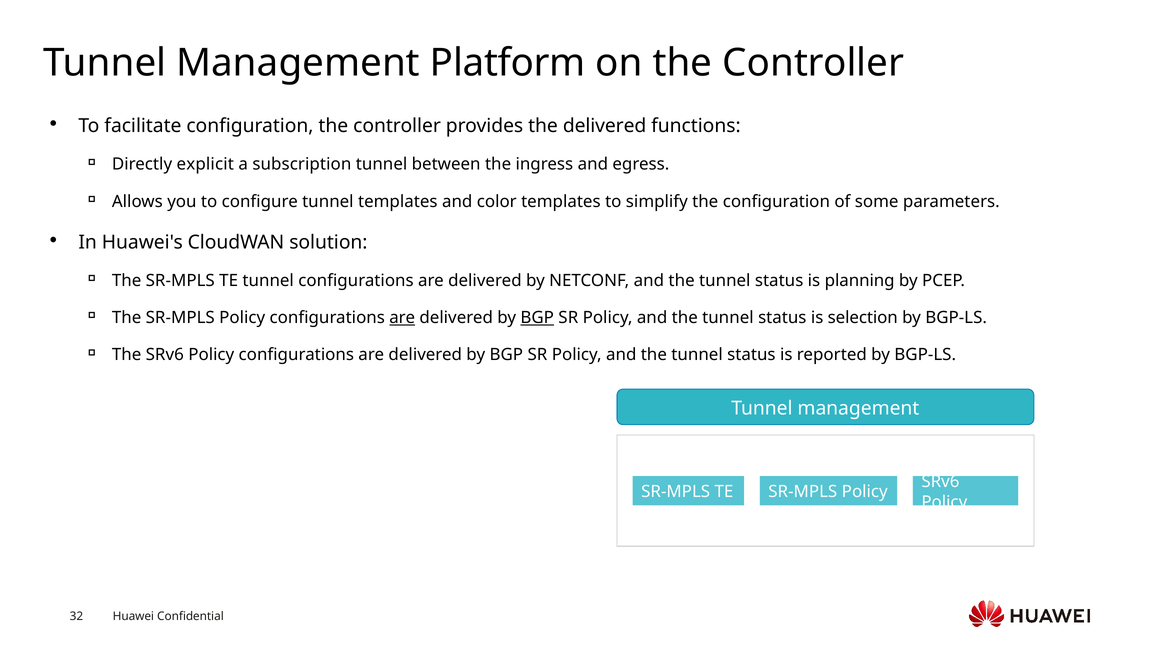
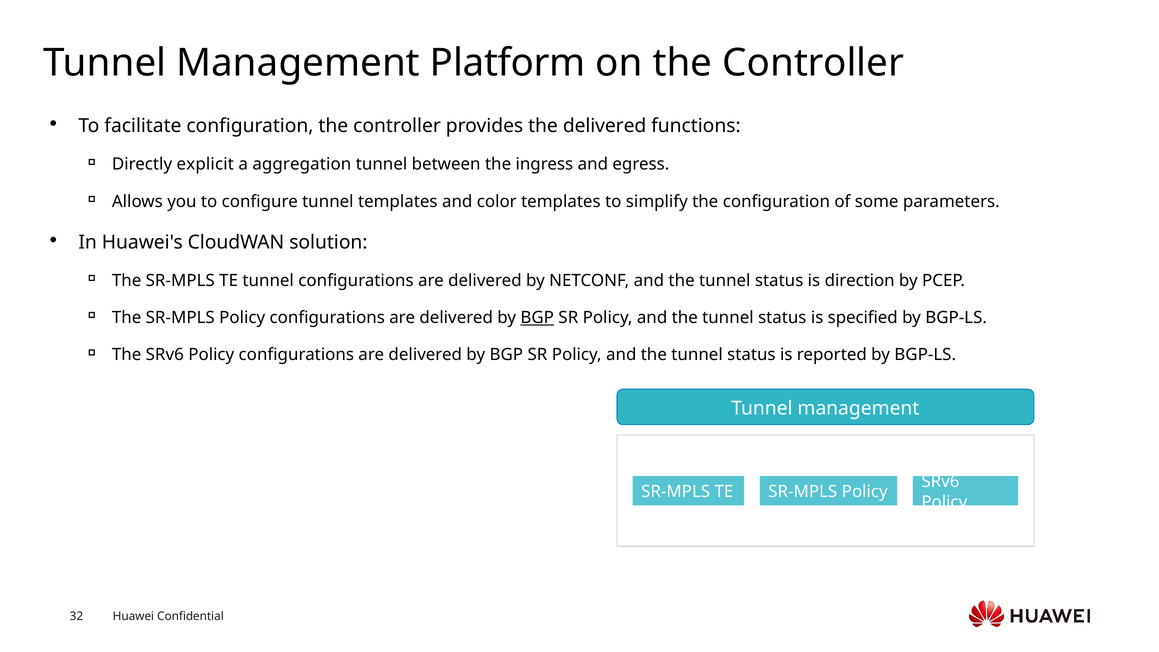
subscription: subscription -> aggregation (302, 164)
planning: planning -> direction (860, 281)
are underline: present -> none (402, 318)
selection: selection -> specified (863, 318)
